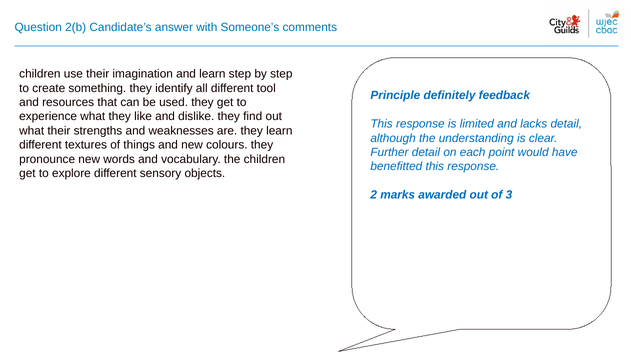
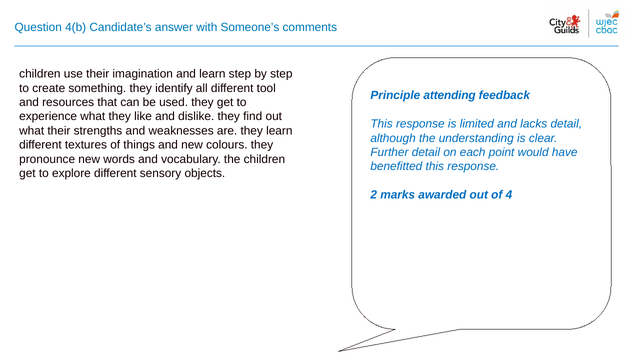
2(b: 2(b -> 4(b (76, 27)
definitely: definitely -> attending (450, 95)
3: 3 -> 4 (509, 195)
